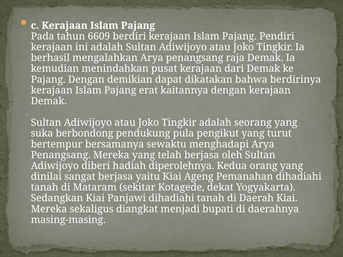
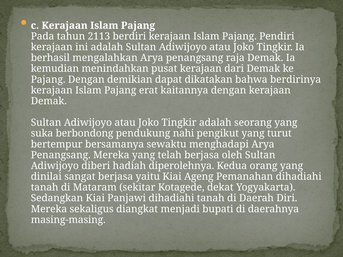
6609: 6609 -> 2113 (99, 36)
pula: pula -> nahi (184, 134)
Daerah Kiai: Kiai -> Diri (287, 198)
